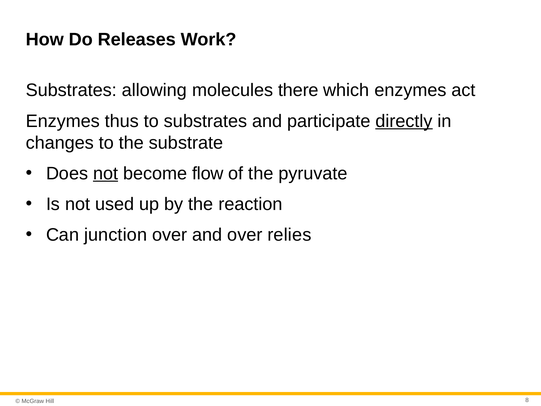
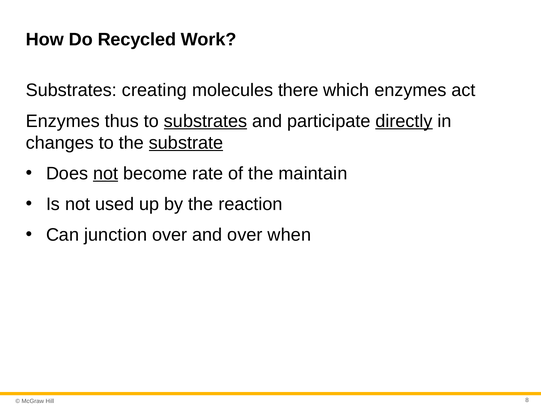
Releases: Releases -> Recycled (137, 39)
allowing: allowing -> creating (154, 90)
substrates underline: none -> present (206, 121)
substrate underline: none -> present (186, 143)
flow: flow -> rate (208, 173)
pyruvate: pyruvate -> maintain (313, 173)
relies: relies -> when (289, 235)
